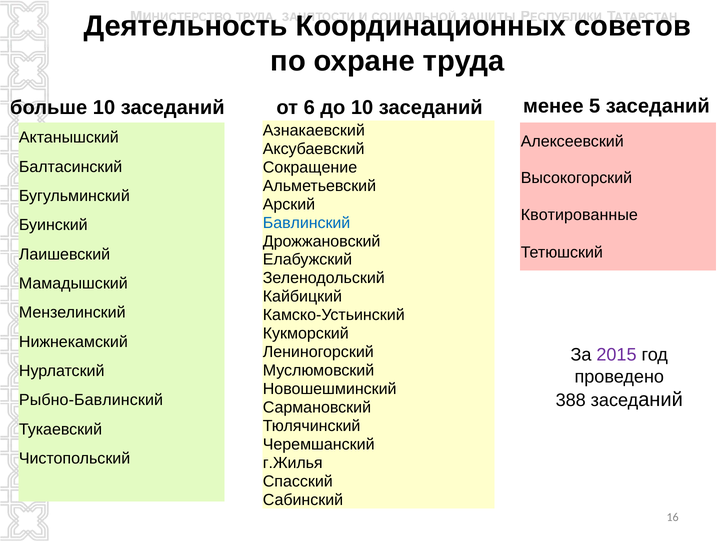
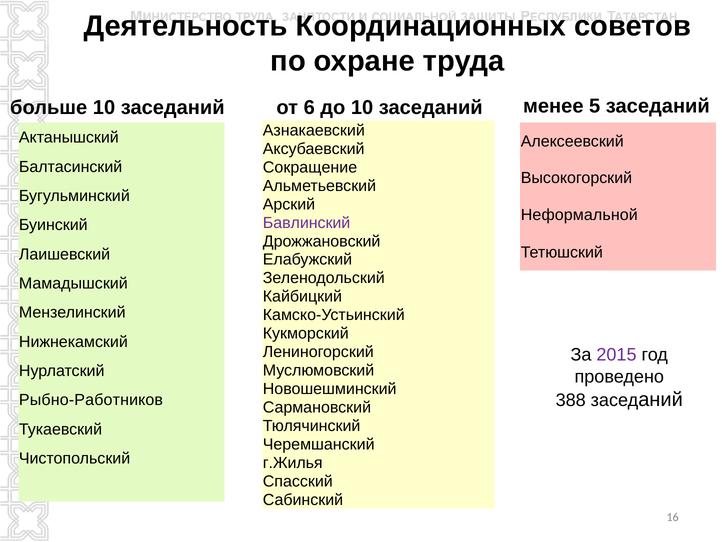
Квотированные: Квотированные -> Неформальной (579, 215)
Бавлинский colour: blue -> purple (307, 223)
Рыбно-Бавлинский: Рыбно-Бавлинский -> Рыбно-Работников (91, 400)
